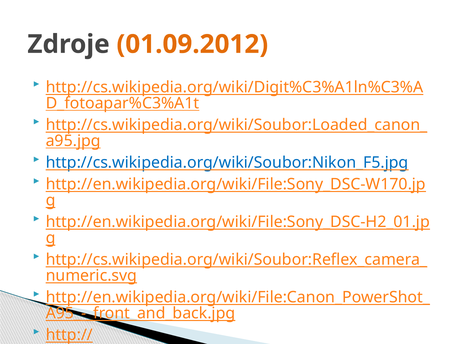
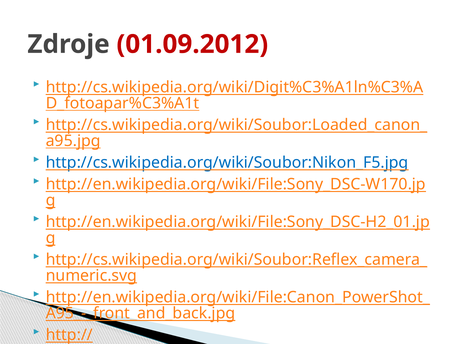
01.09.2012 colour: orange -> red (192, 44)
